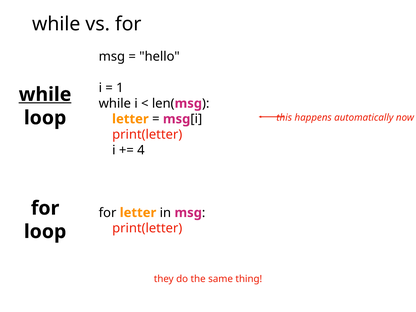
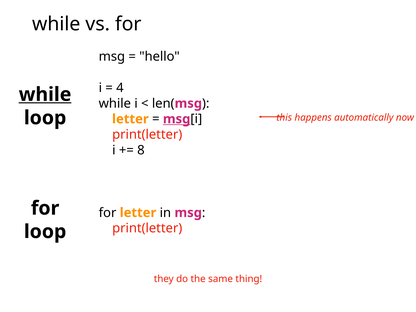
1: 1 -> 4 (120, 88)
msg underline: none -> present (177, 119)
4: 4 -> 8 (141, 150)
